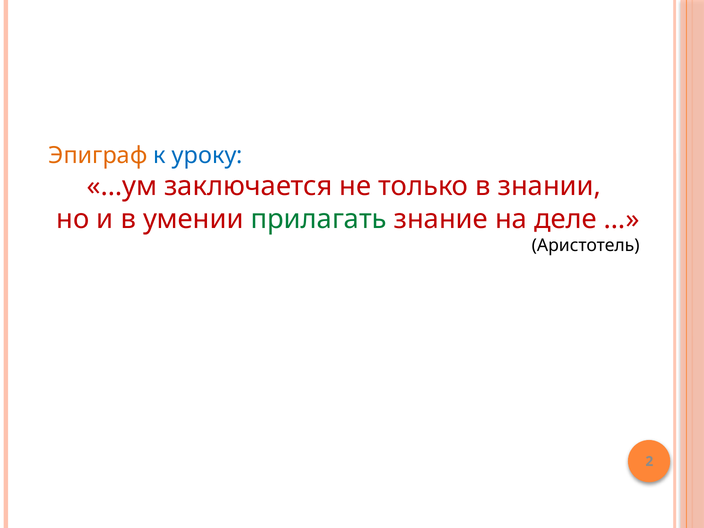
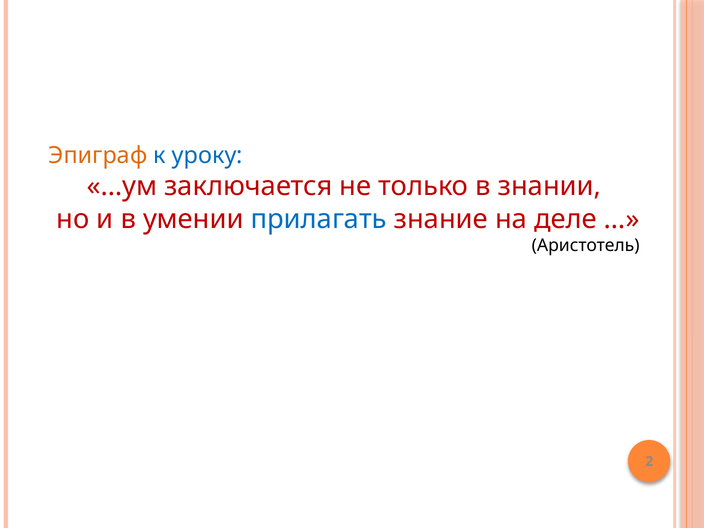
прилагать colour: green -> blue (319, 219)
